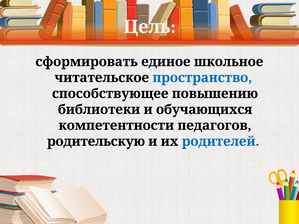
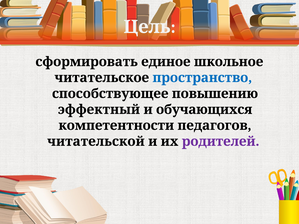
библиотеки: библиотеки -> эффектный (99, 110)
родительскую: родительскую -> читательской (96, 142)
родителей colour: blue -> purple (221, 142)
